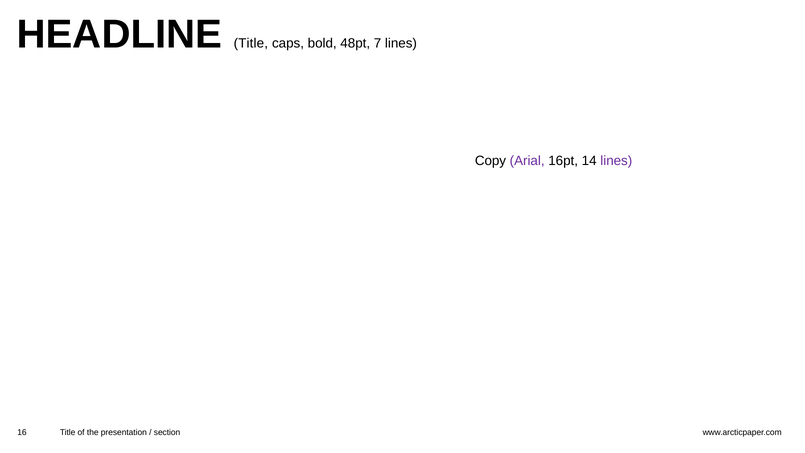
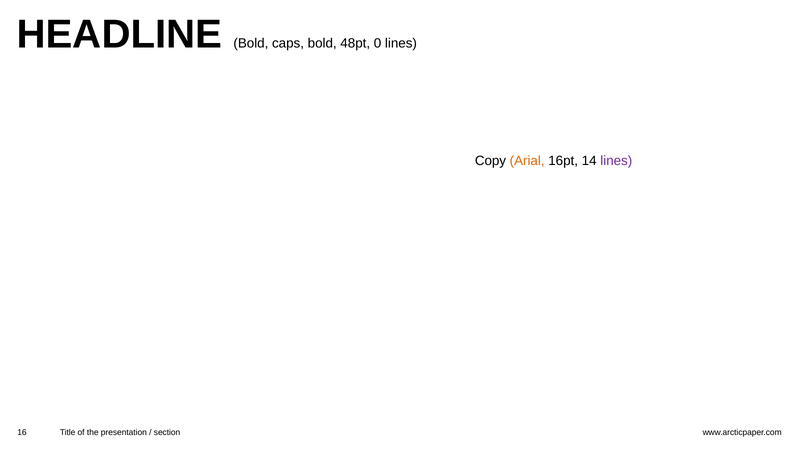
HEADLINE Title: Title -> Bold (251, 43)
7: 7 -> 0 (378, 43)
Arial colour: purple -> orange (527, 161)
